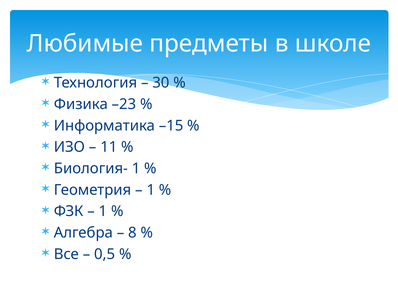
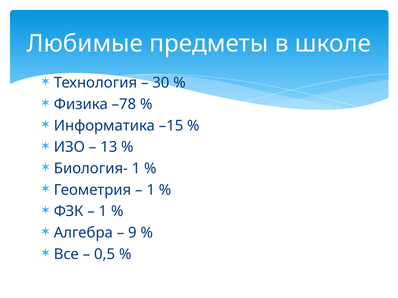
–23: –23 -> –78 (124, 104)
11: 11 -> 13 (109, 147)
8: 8 -> 9 (132, 233)
